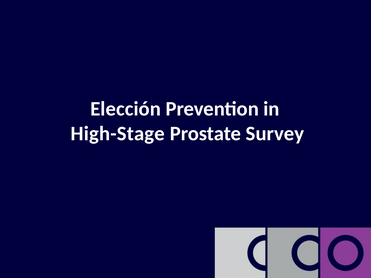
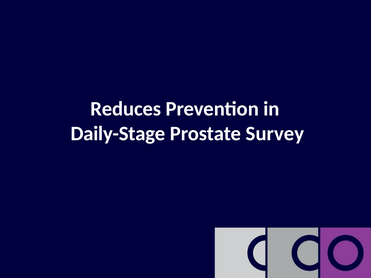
Elección: Elección -> Reduces (126, 109)
High-Stage: High-Stage -> Daily-Stage (118, 134)
